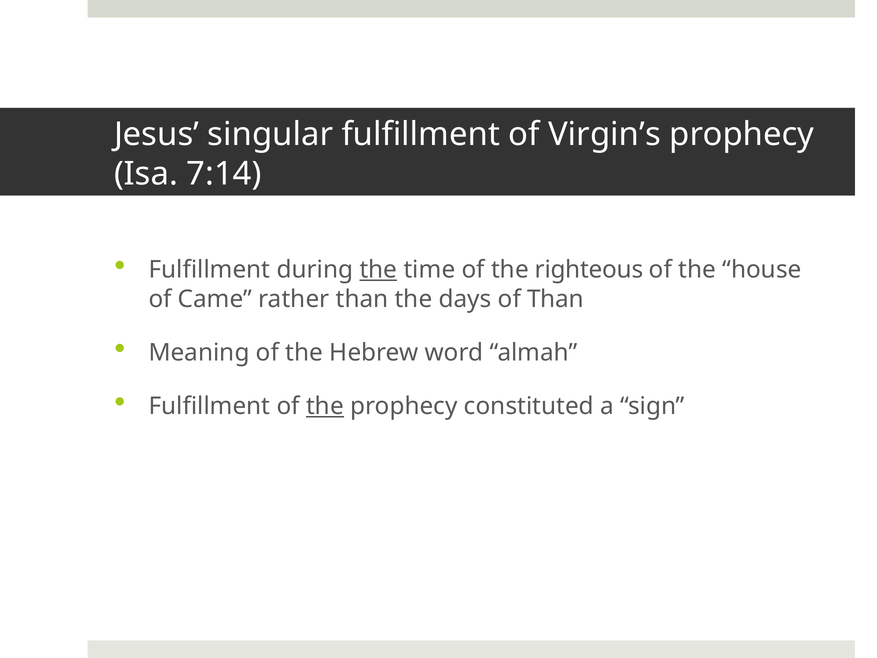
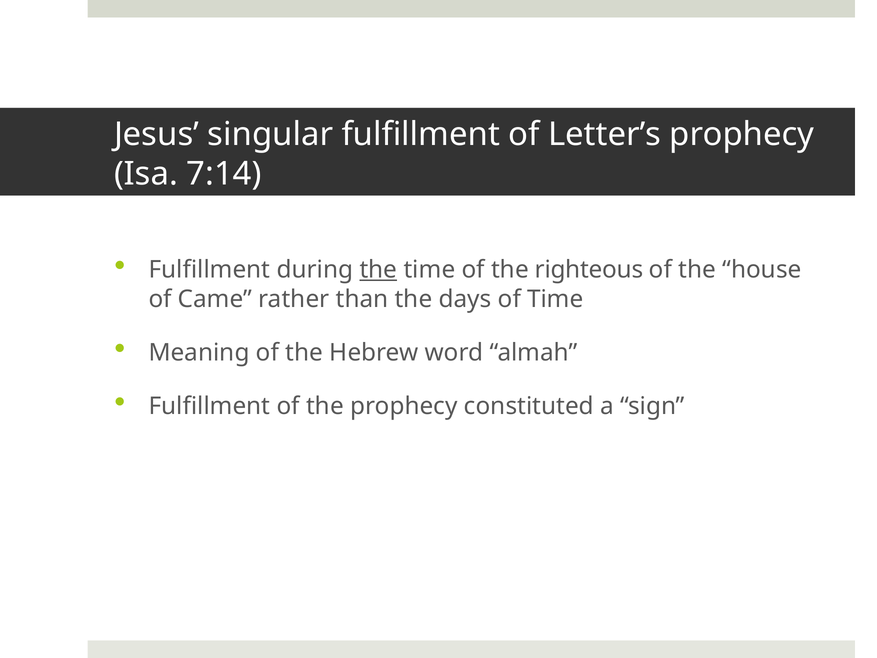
Virgin’s: Virgin’s -> Letter’s (605, 134)
of Than: Than -> Time (555, 299)
the underline: present -> none (325, 406)
